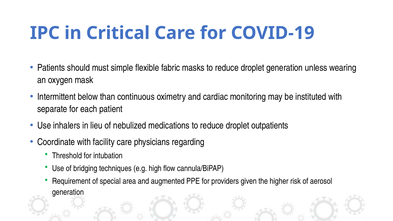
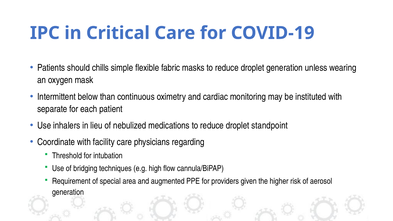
must: must -> chills (100, 68)
outpatients: outpatients -> standpoint (270, 126)
